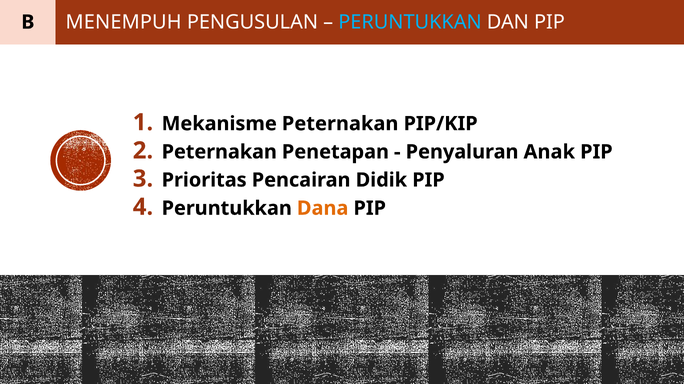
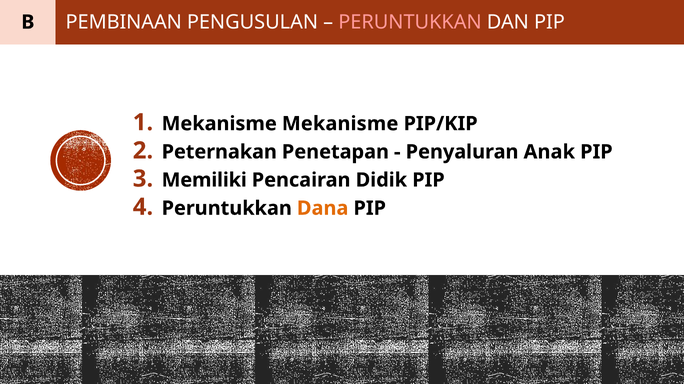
MENEMPUH: MENEMPUH -> PEMBINAAN (124, 22)
PERUNTUKKAN colour: light blue -> pink (410, 22)
Mekanisme Peternakan: Peternakan -> Mekanisme (340, 124)
Prioritas: Prioritas -> Memiliki (204, 180)
